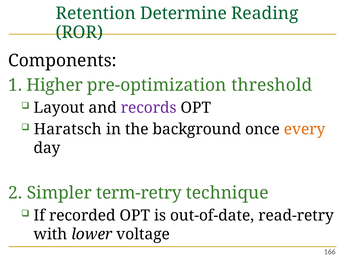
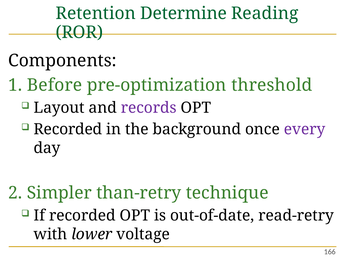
Higher: Higher -> Before (54, 85)
Haratsch: Haratsch -> Recorded (68, 129)
every colour: orange -> purple (305, 129)
term-retry: term-retry -> than-retry (139, 193)
